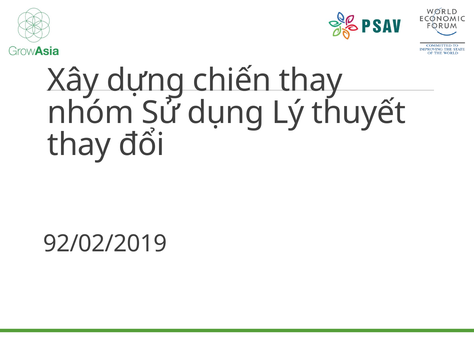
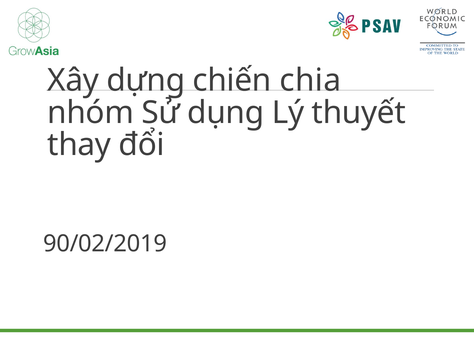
chiến thay: thay -> chia (310, 80)
92/02/2019: 92/02/2019 -> 90/02/2019 (105, 243)
